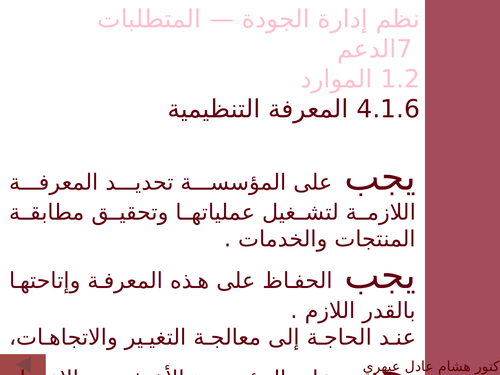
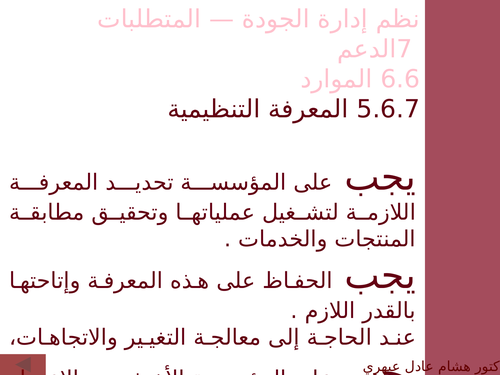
1.2: 1.2 -> 6.6 (400, 79)
4.1.6: 4.1.6 -> 5.6.7 (388, 109)
